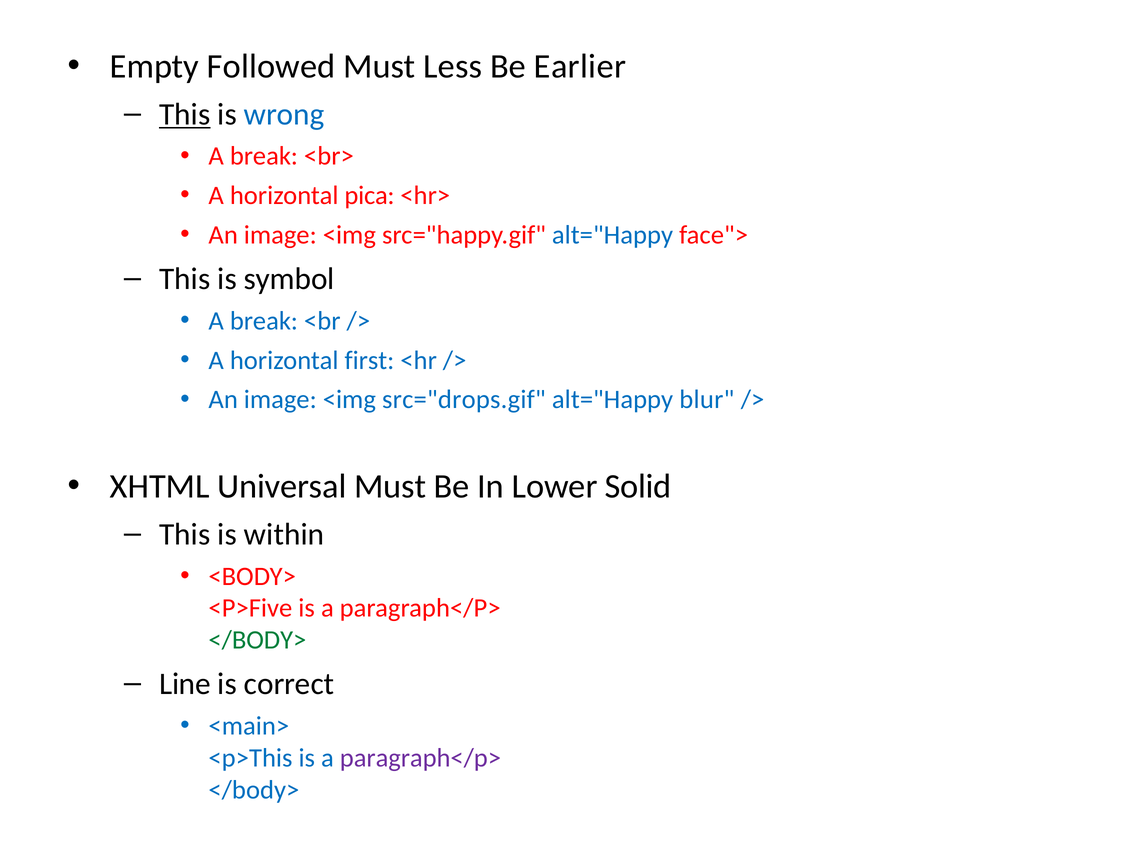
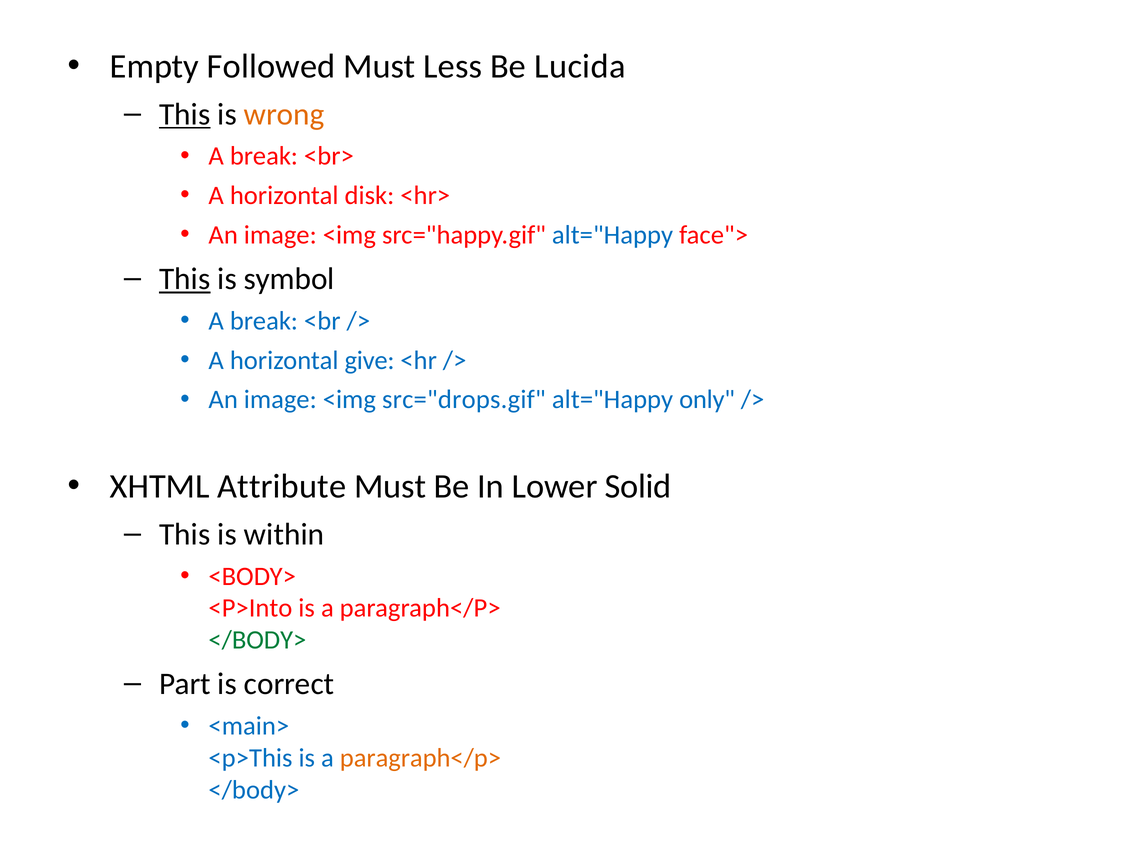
Earlier: Earlier -> Lucida (580, 66)
wrong colour: blue -> orange (284, 114)
pica: pica -> disk (369, 196)
This underline: none -> present (185, 279)
first: first -> give (370, 360)
blur: blur -> only (707, 400)
Universal: Universal -> Attribute (282, 486)
<P>Five: <P>Five -> <P>Into (250, 608)
Line: Line -> Part (185, 684)
paragraph</p> colour: purple -> orange (420, 758)
